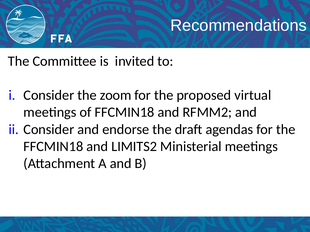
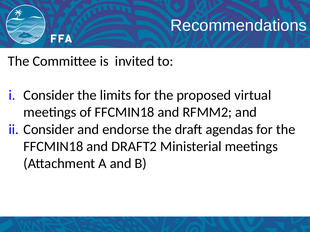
zoom: zoom -> limits (116, 96)
LIMITS2: LIMITS2 -> DRAFT2 (134, 147)
